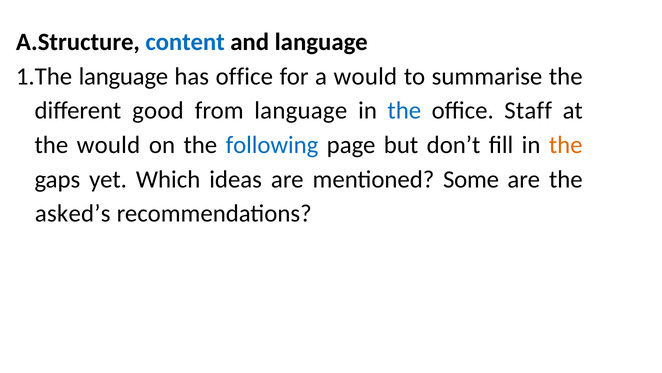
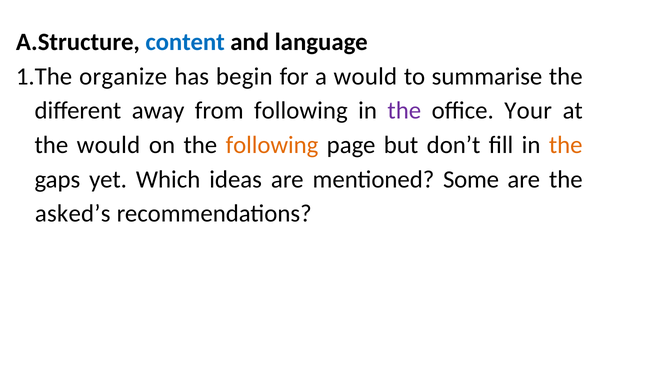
language: language -> organize (123, 76)
has office: office -> begin (244, 76)
good: good -> away (158, 111)
from language: language -> following (301, 111)
the colour: blue -> purple (404, 111)
Staff: Staff -> Your (528, 111)
following colour: blue -> orange (272, 145)
